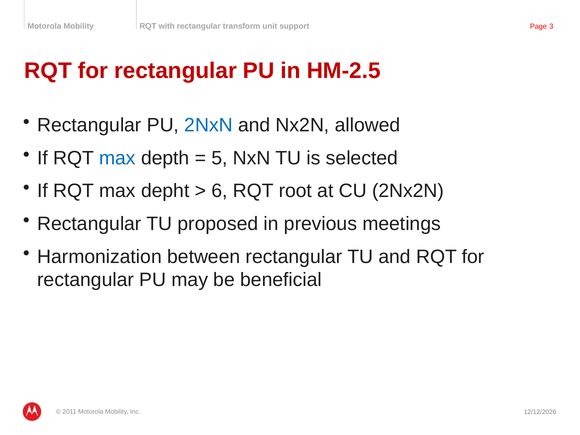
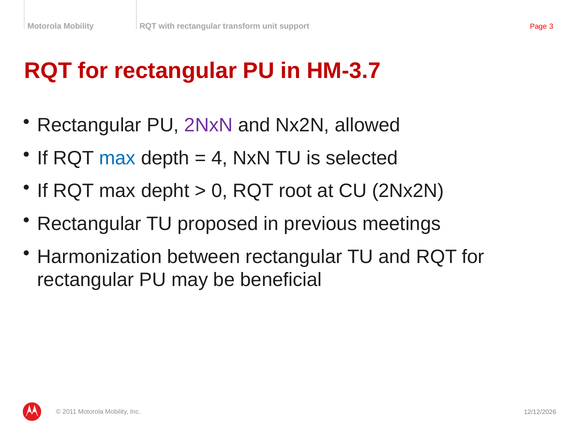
HM-2.5: HM-2.5 -> HM-3.7 (344, 71)
2NxN colour: blue -> purple (209, 125)
5: 5 -> 4 (219, 158)
6: 6 -> 0 (219, 191)
